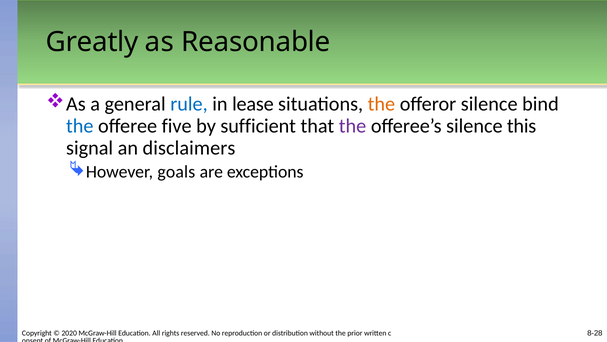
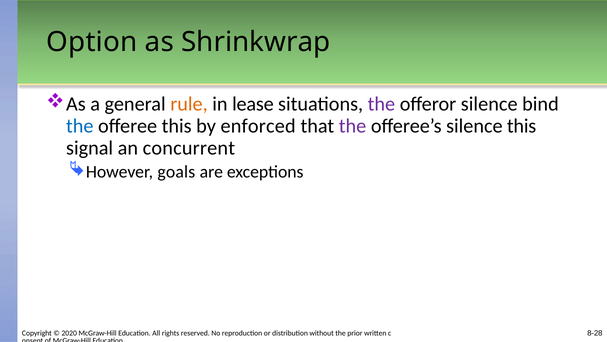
Greatly: Greatly -> Option (92, 42)
Reasonable: Reasonable -> Shrinkwrap (256, 42)
rule colour: blue -> orange (189, 104)
the colour: orange -> purple (381, 104)
offeree five: five -> this (177, 126)
sufficient: sufficient -> enforced (258, 126)
disclaimers: disclaimers -> concurrent (189, 148)
